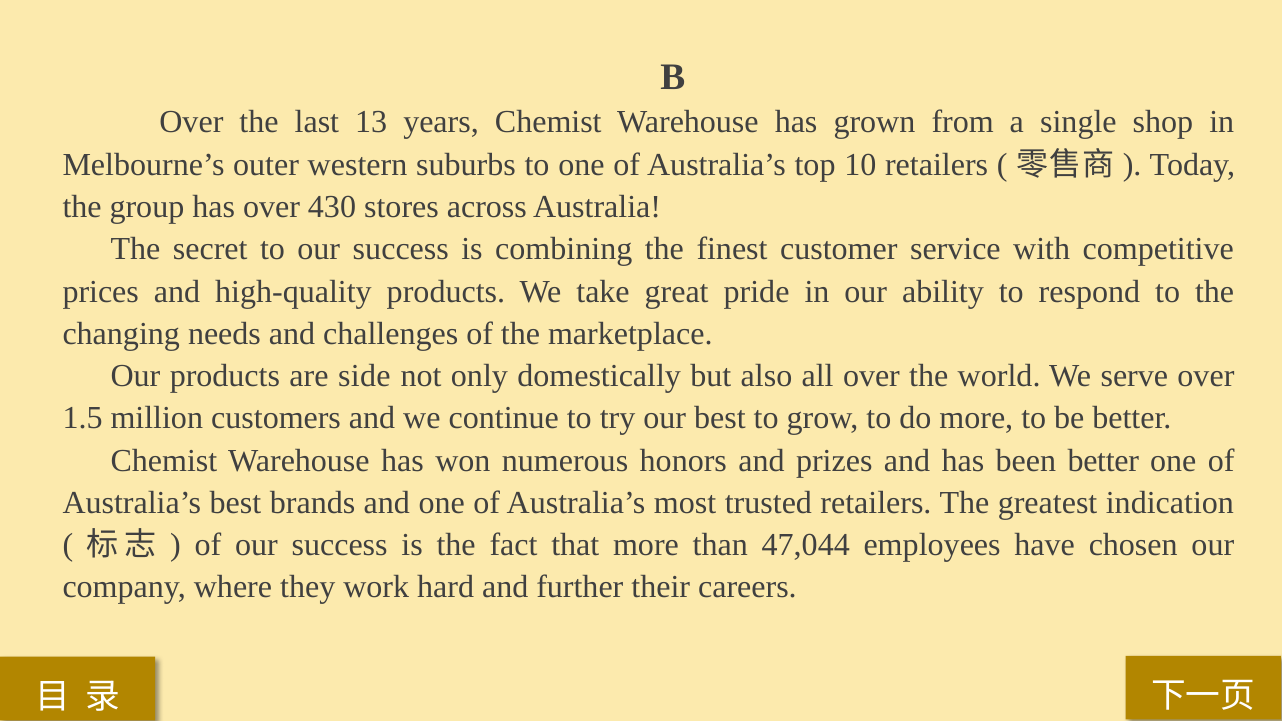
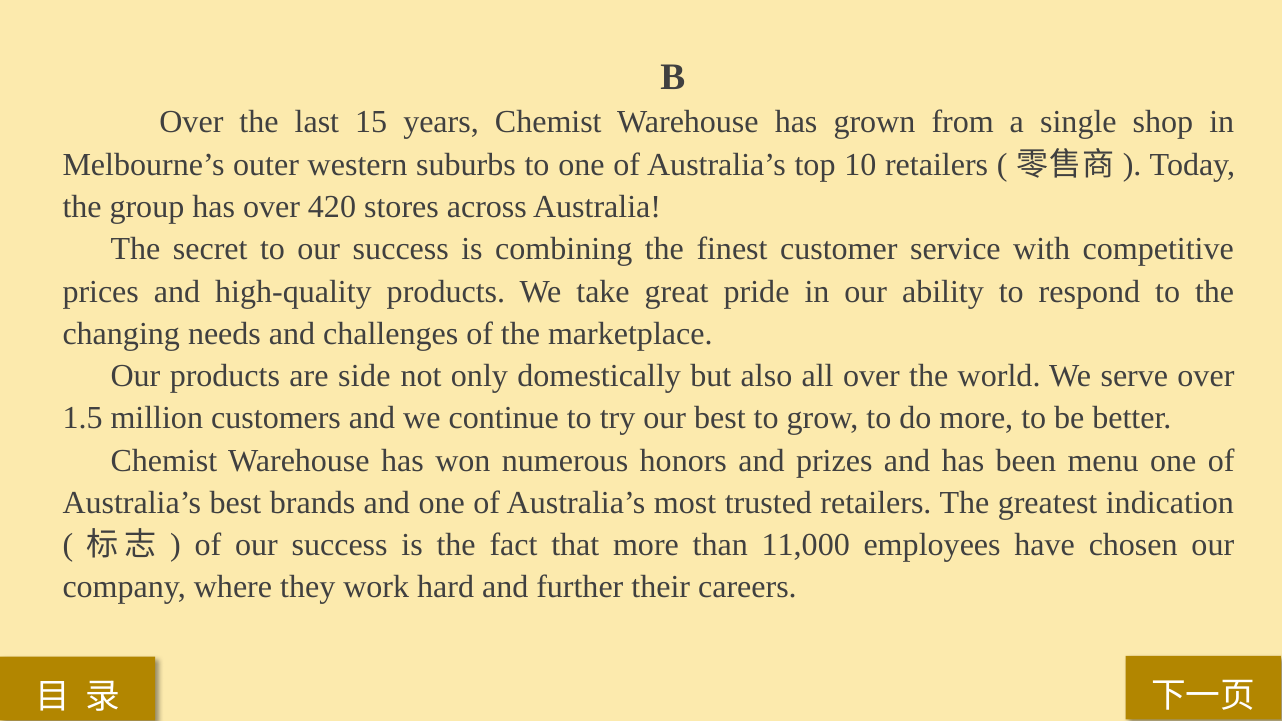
13: 13 -> 15 (371, 122)
430: 430 -> 420 (332, 207)
been better: better -> menu (1103, 461)
47,044: 47,044 -> 11,000 (806, 545)
